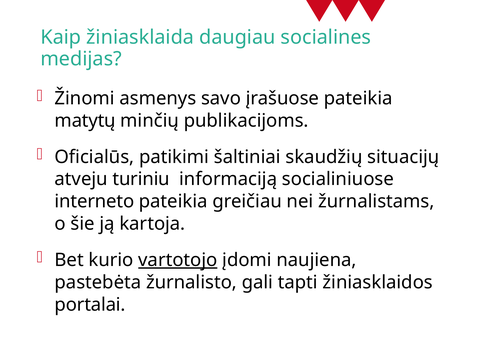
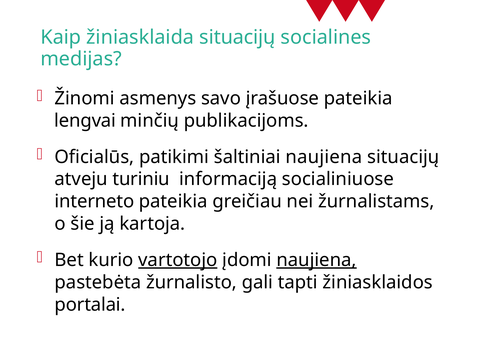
žiniasklaida daugiau: daugiau -> situacijų (237, 37)
matytų: matytų -> lengvai (85, 121)
šaltiniai skaudžių: skaudžių -> naujiena (324, 157)
naujiena underline: none -> present (317, 260)
